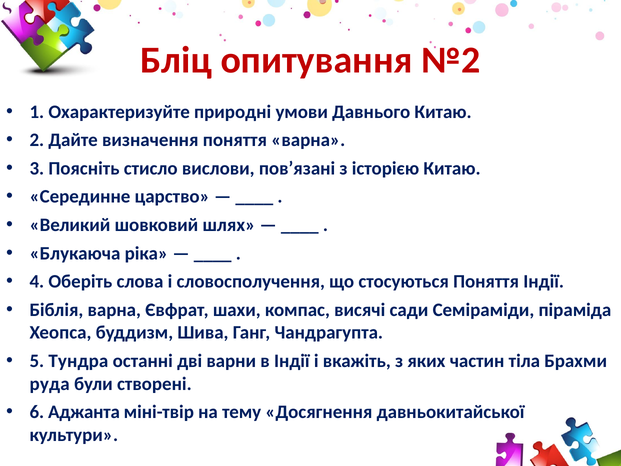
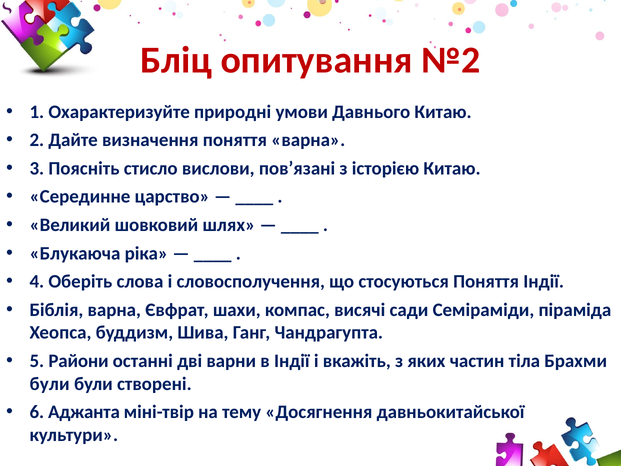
Тундра: Тундра -> Райони (79, 361)
руда: руда -> були (50, 384)
